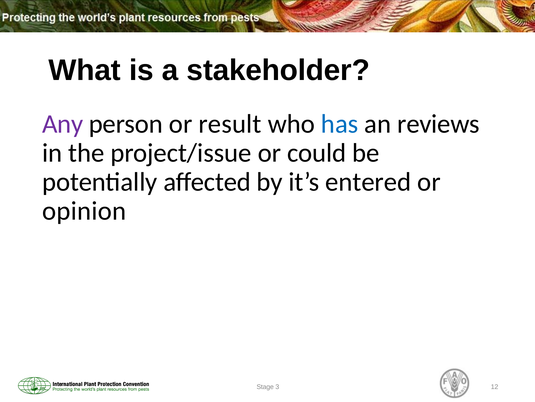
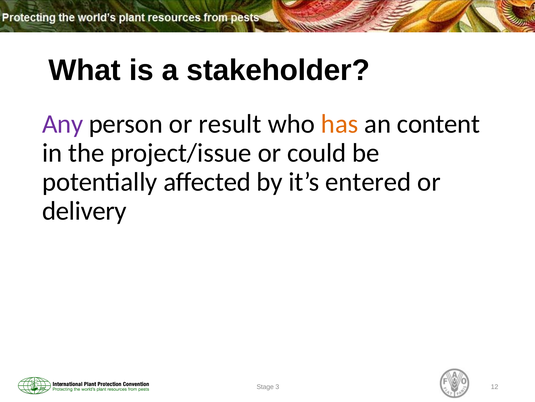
has colour: blue -> orange (340, 124)
reviews: reviews -> content (439, 124)
opinion: opinion -> delivery (84, 210)
